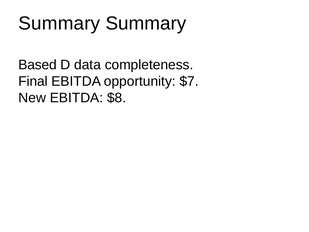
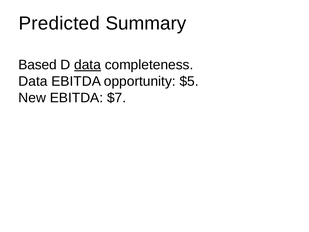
Summary: Summary -> Predicted (59, 23)
data underline: none -> present (88, 65)
Final: Final -> Data (33, 81)
$7: $7 -> $5 (189, 81)
$8: $8 -> $7 (117, 98)
